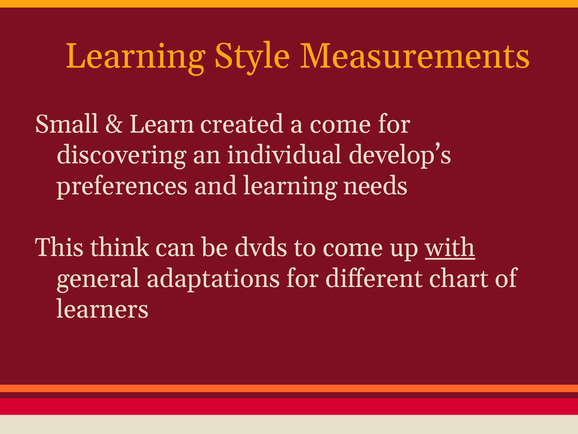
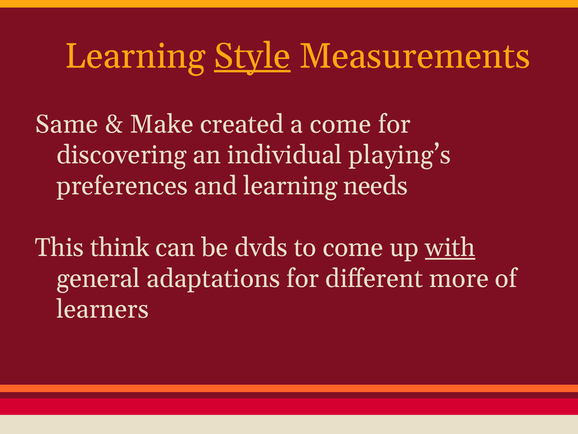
Style underline: none -> present (252, 56)
Small: Small -> Same (67, 124)
Learn: Learn -> Make (162, 124)
develop’s: develop’s -> playing’s (400, 155)
chart: chart -> more (459, 278)
